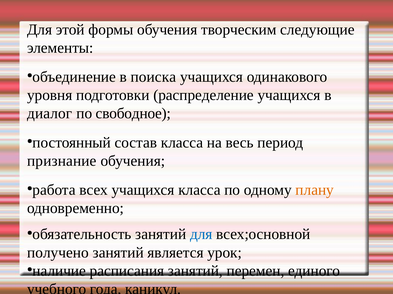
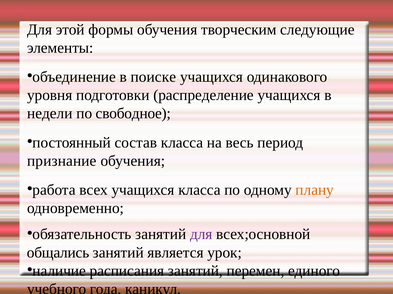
поиска: поиска -> поиске (153, 77)
диалог: диалог -> недели (50, 114)
для colour: blue -> purple (201, 235)
получено: получено -> общались (58, 253)
